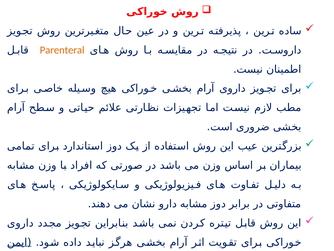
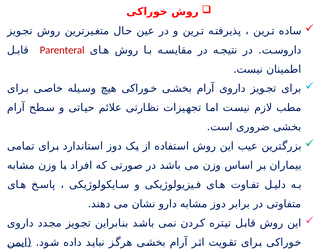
Parenteral colour: orange -> red (62, 50)
